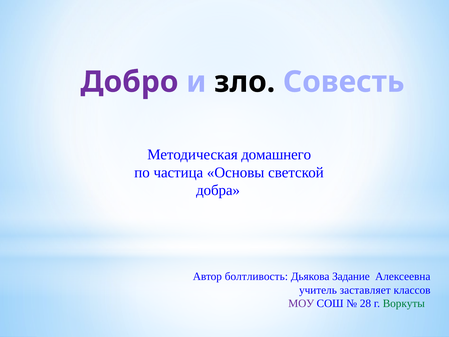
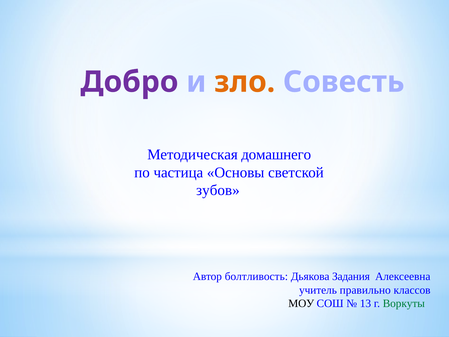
зло colour: black -> orange (245, 82)
добра: добра -> зубов (218, 190)
Задание: Задание -> Задания (351, 276)
заставляет: заставляет -> правильно (365, 290)
МОУ colour: purple -> black (301, 303)
28: 28 -> 13 (365, 303)
